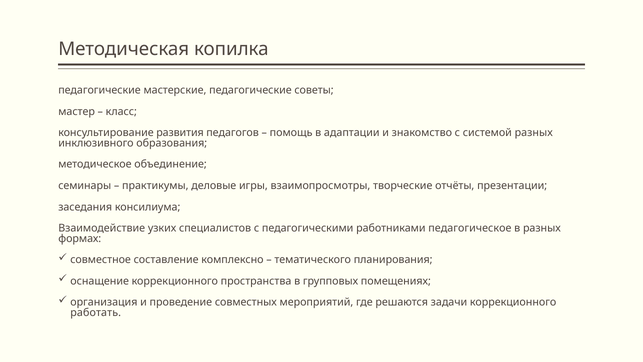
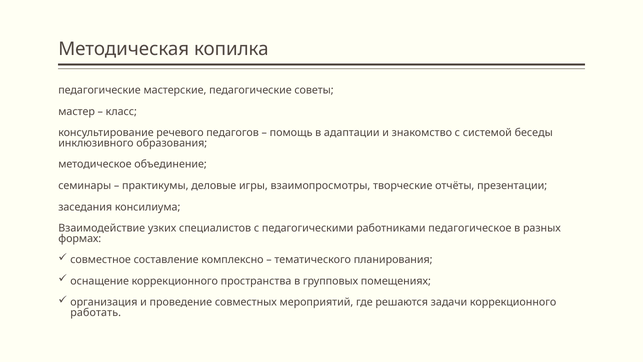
развития: развития -> речевого (180, 133)
системой разных: разных -> беседы (534, 133)
